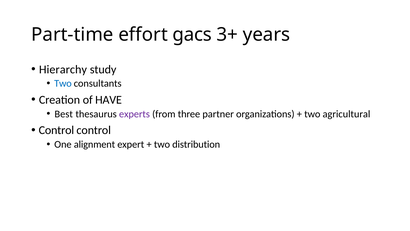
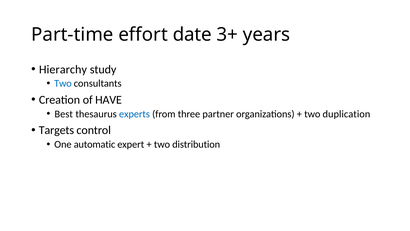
gacs: gacs -> date (192, 34)
experts colour: purple -> blue (134, 114)
agricultural: agricultural -> duplication (346, 114)
Control: Control -> Targets (56, 130)
alignment: alignment -> automatic (95, 144)
